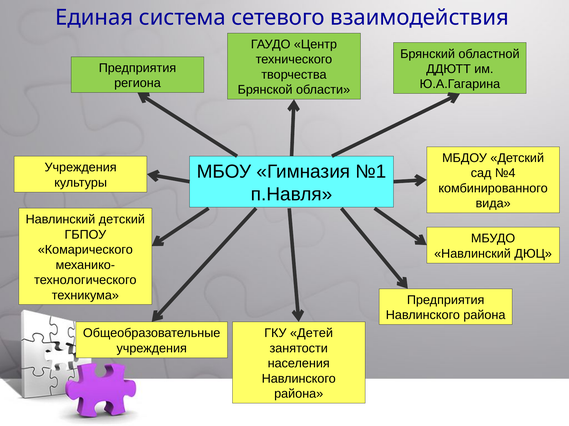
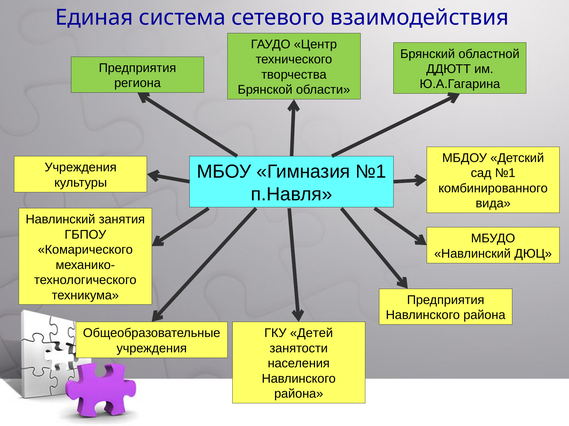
сад №4: №4 -> №1 (505, 173)
Навлинский детский: детский -> занятия (122, 220)
